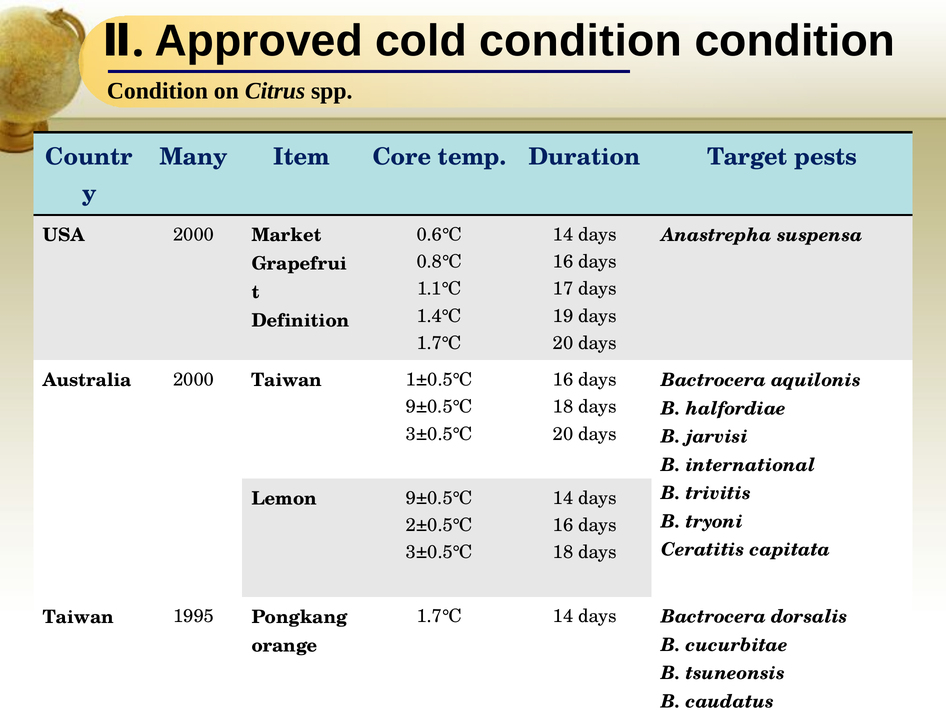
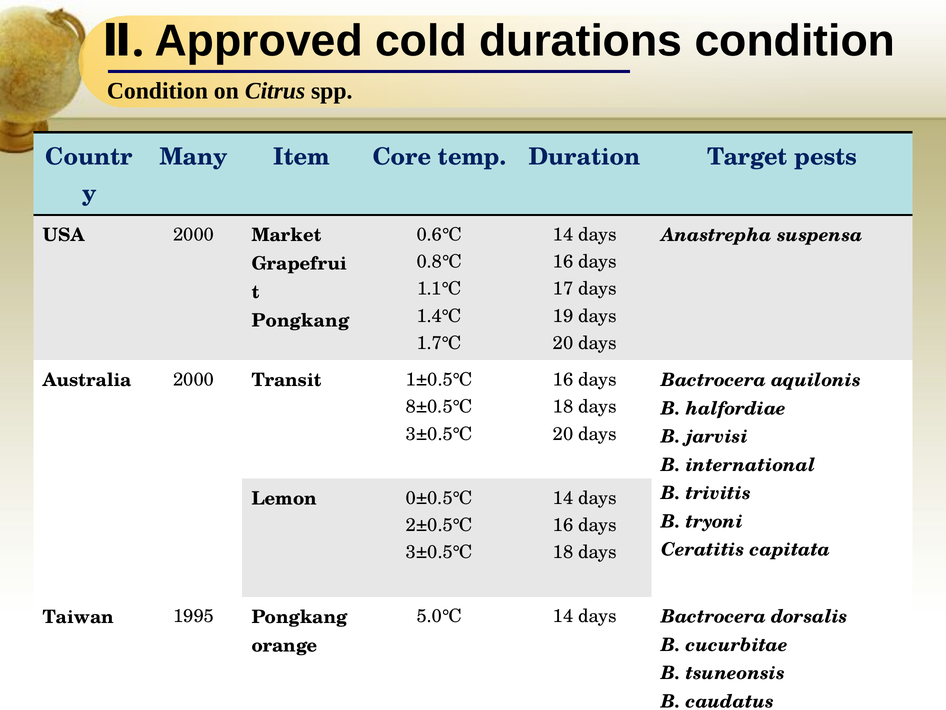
cold condition: condition -> durations (581, 41)
Definition: Definition -> Pongkang (300, 321)
2000 Taiwan: Taiwan -> Transit (287, 380)
9±0.5℃: 9±0.5℃ -> 8±0.5℃ (439, 407)
Lemon 9±0.5℃: 9±0.5℃ -> 0±0.5℃ (439, 498)
1.7℃: 1.7℃ -> 5.0℃ (439, 616)
